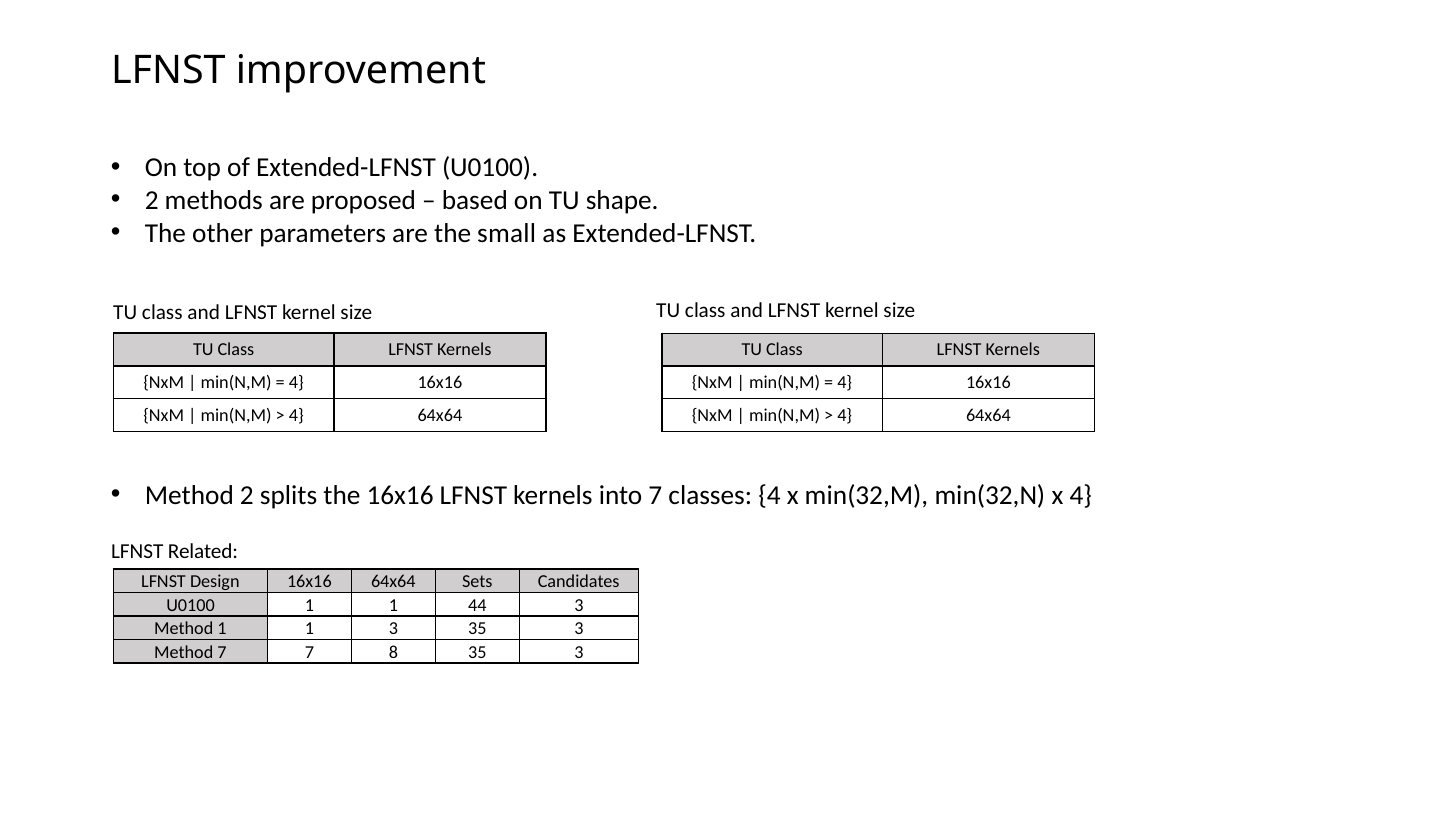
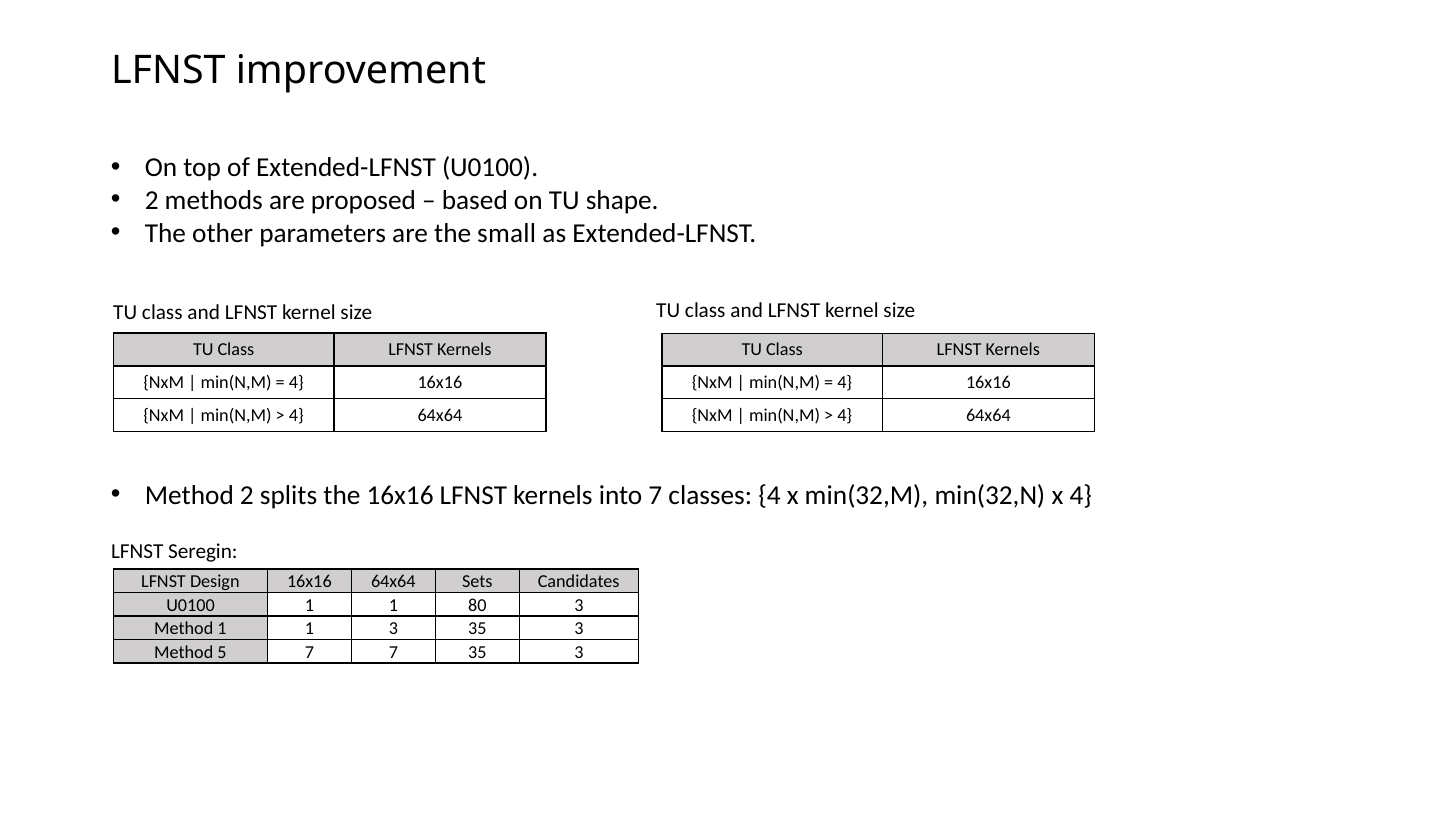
Related: Related -> Seregin (203, 552)
44: 44 -> 80 (477, 605)
Method 7: 7 -> 5 (222, 652)
7 8: 8 -> 7 (393, 652)
